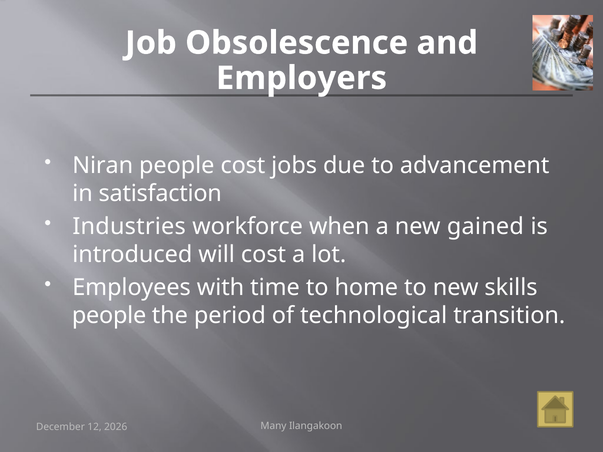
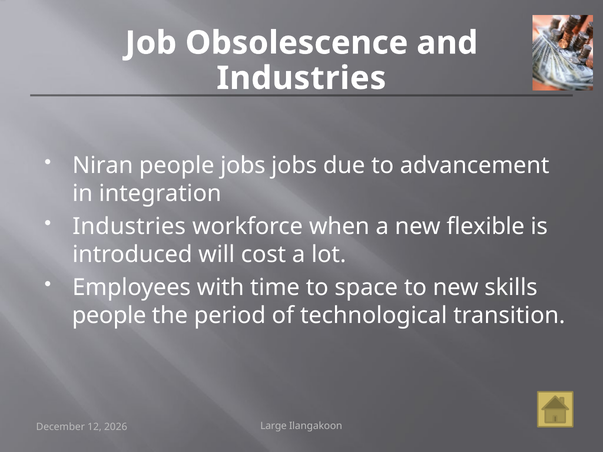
Employers: Employers -> Industries (301, 78)
people cost: cost -> jobs (243, 165)
satisfaction: satisfaction -> integration (160, 194)
gained: gained -> flexible (486, 226)
home: home -> space (366, 287)
Many: Many -> Large (274, 426)
